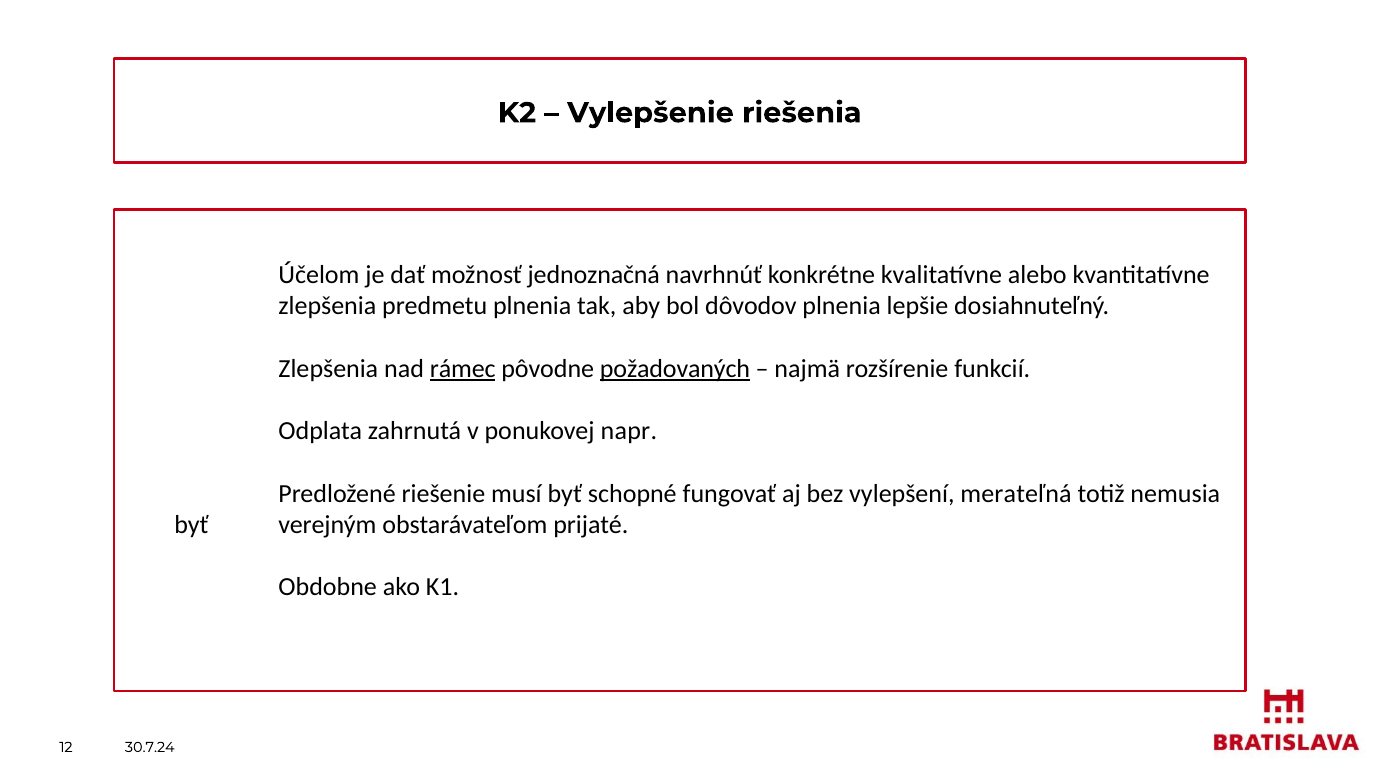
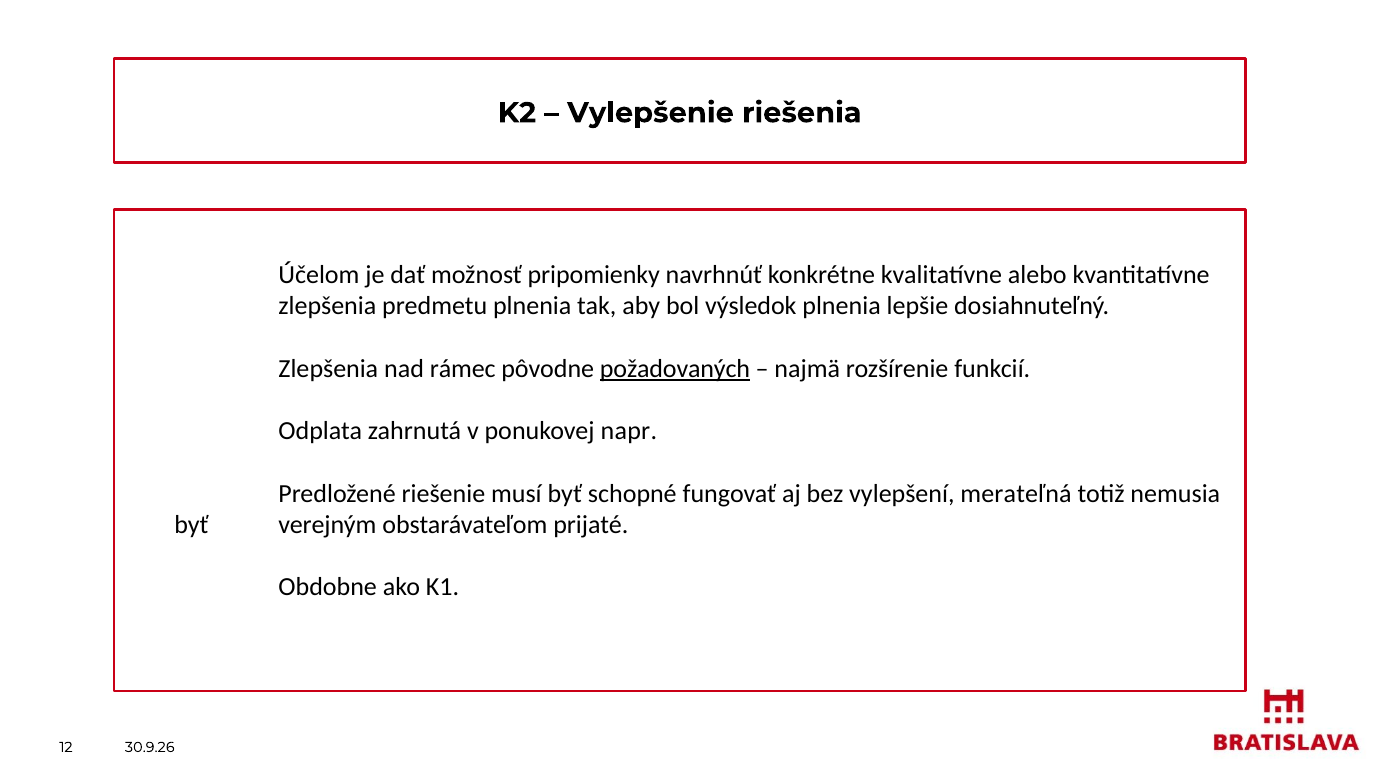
jednoznačná: jednoznačná -> pripomienky (594, 275)
dôvodov: dôvodov -> výsledok (751, 306)
rámec underline: present -> none (463, 369)
30.7.24: 30.7.24 -> 30.9.26 (150, 747)
